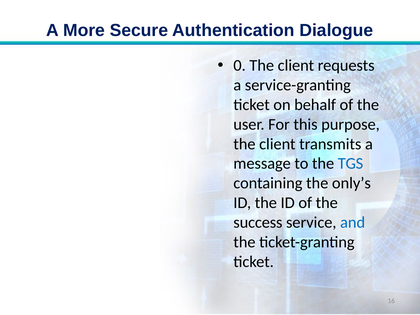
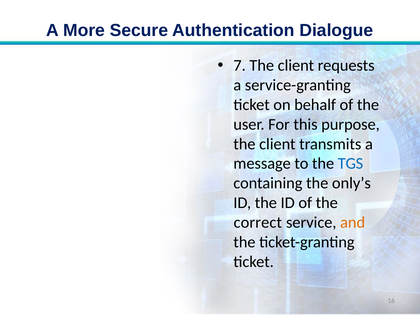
0: 0 -> 7 (240, 66)
success: success -> correct (258, 222)
and colour: blue -> orange (353, 222)
